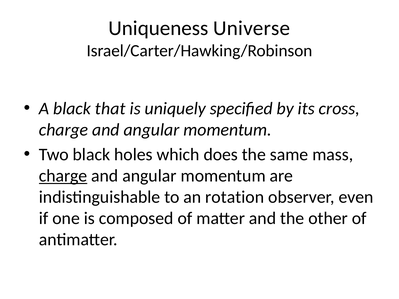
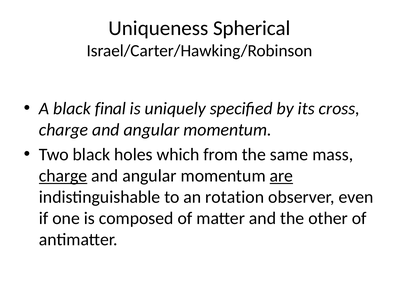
Universe: Universe -> Spherical (252, 28)
that: that -> final (110, 109)
does: does -> from (221, 155)
are underline: none -> present (281, 176)
